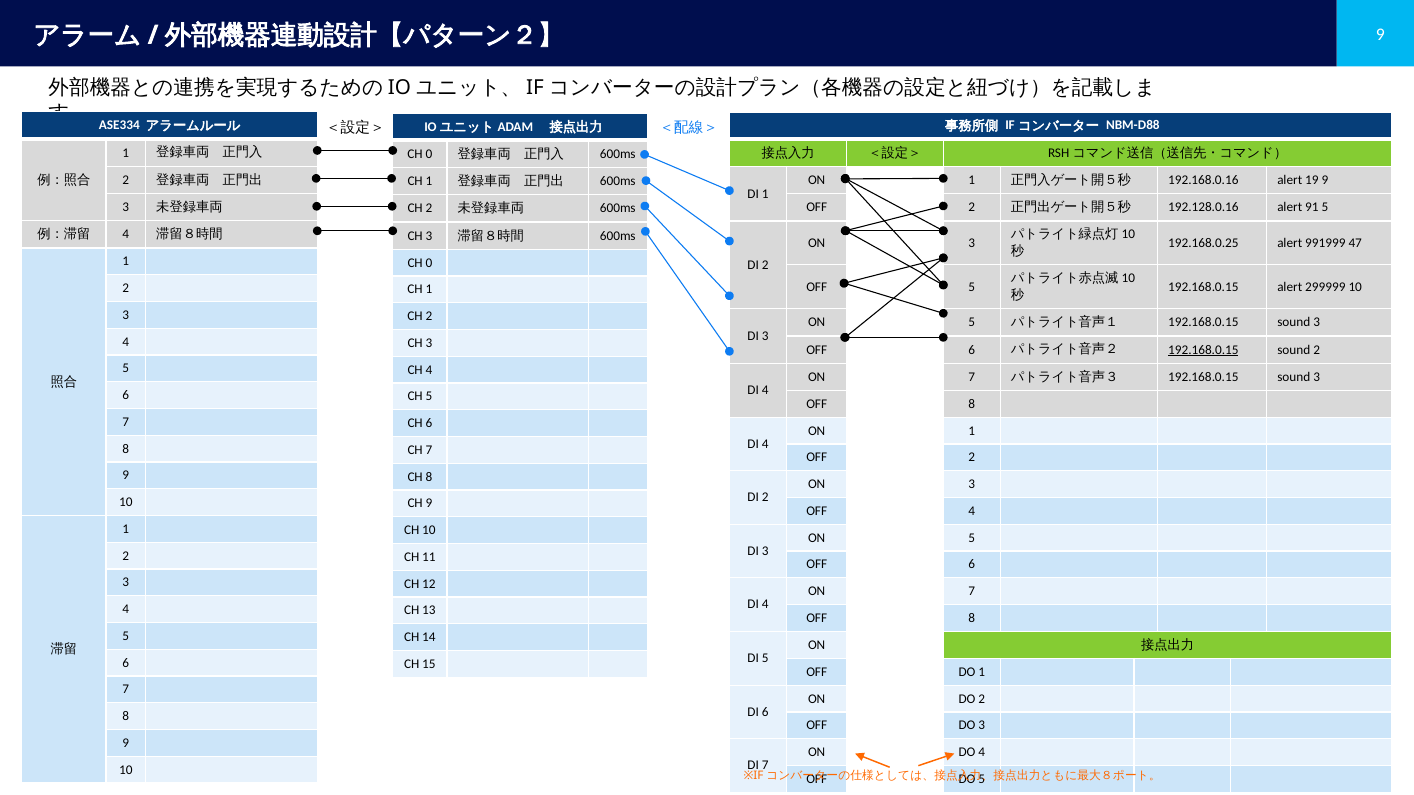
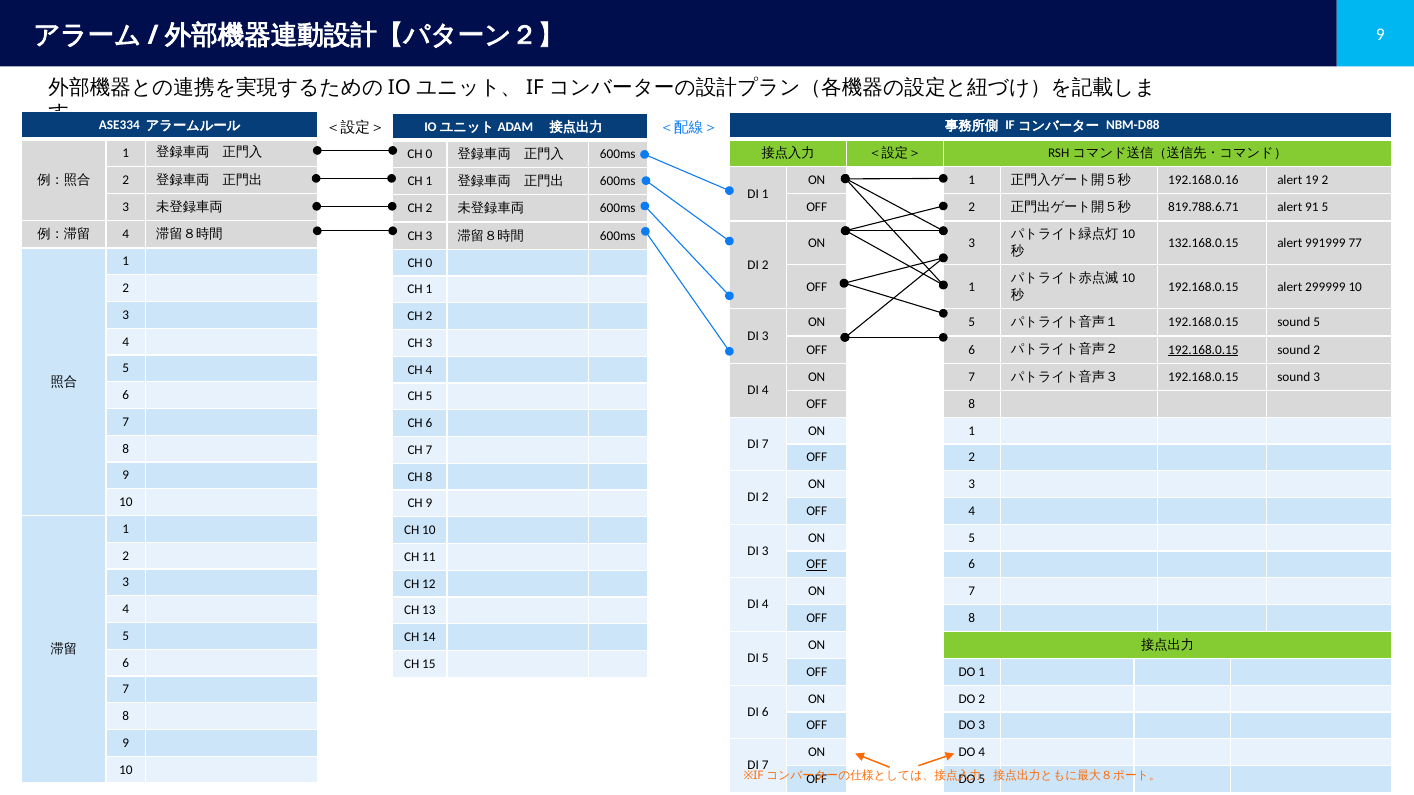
19 9: 9 -> 2 (1325, 180)
192.128.0.16: 192.128.0.16 -> 819.788.6.71 (1203, 208)
192.168.0.25: 192.168.0.25 -> 132.168.0.15 (1203, 243)
47: 47 -> 77 (1355, 243)
OFF 5: 5 -> 1 (972, 287)
3: 3 -> 5 (1317, 323)
4: 4 -> 7 (765, 444)
OFF underline: none -> present (817, 565)
